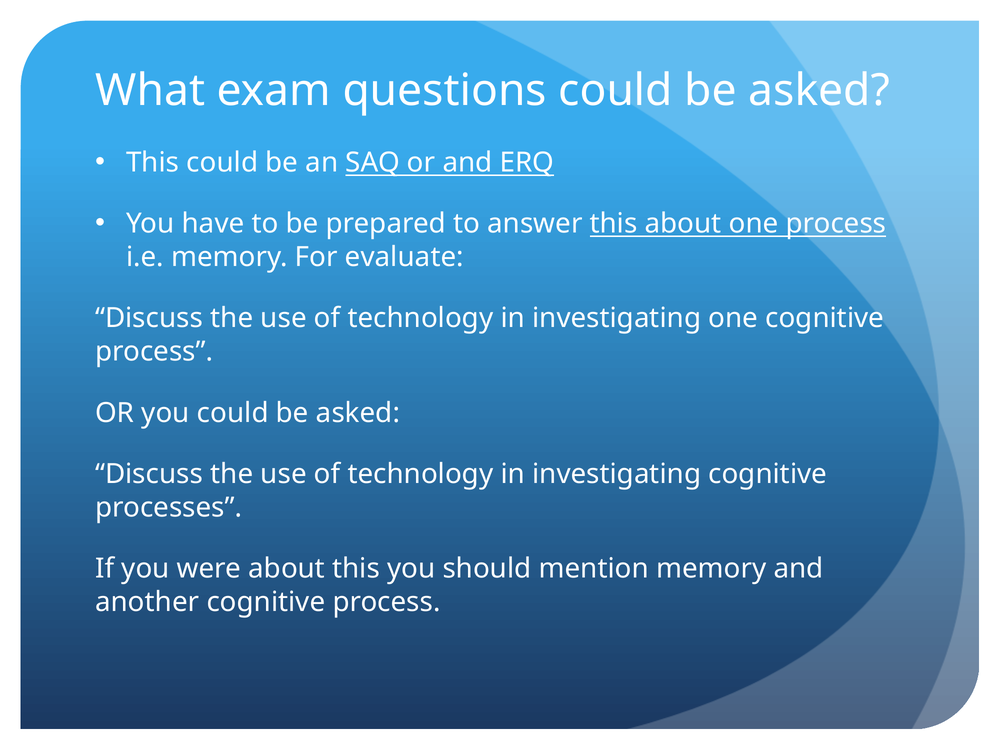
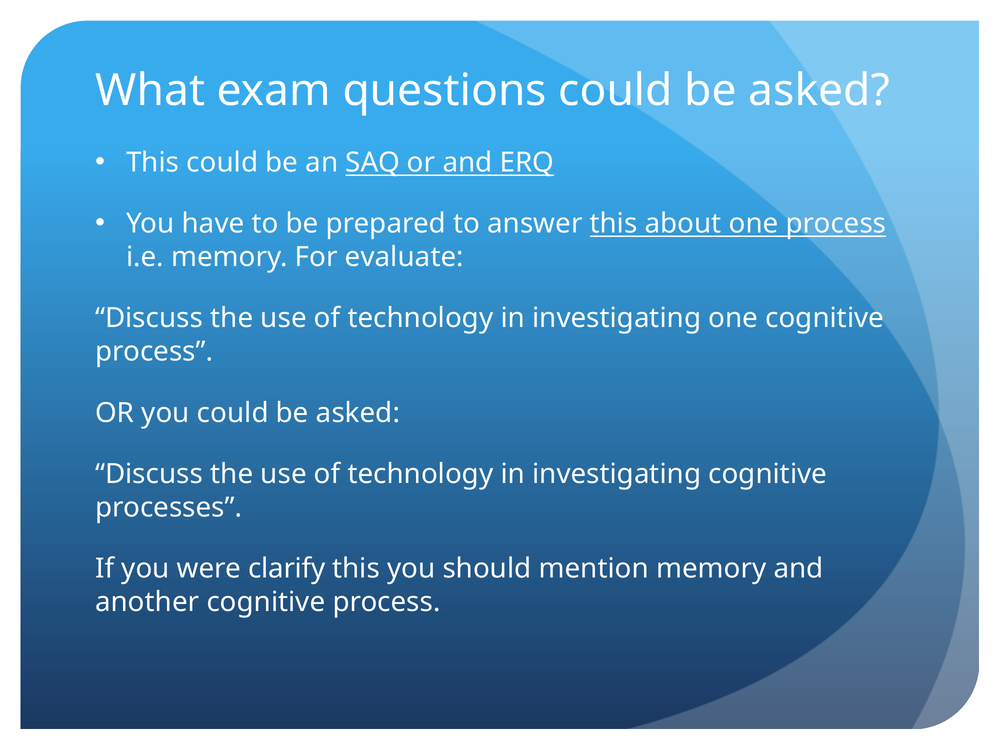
were about: about -> clarify (287, 569)
